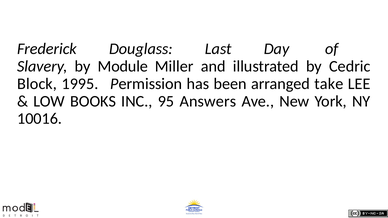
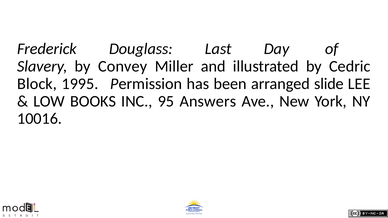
Module: Module -> Convey (123, 66)
take: take -> slide (329, 84)
